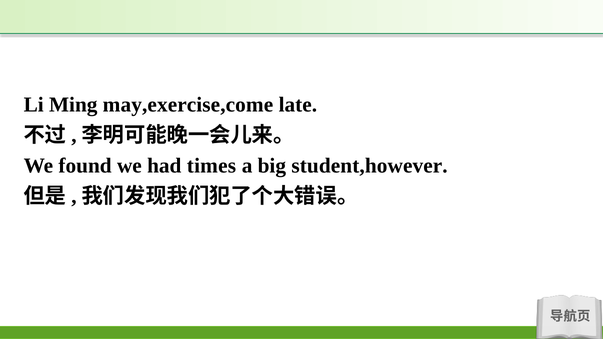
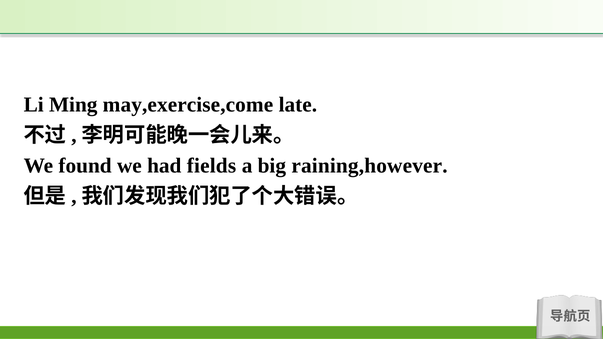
times: times -> fields (211, 166)
student,however: student,however -> raining,however (369, 166)
